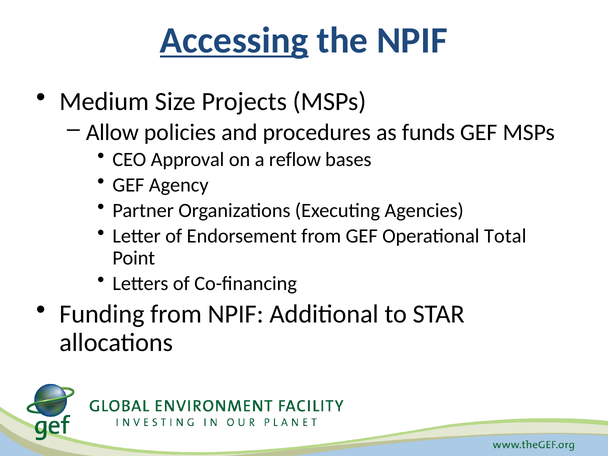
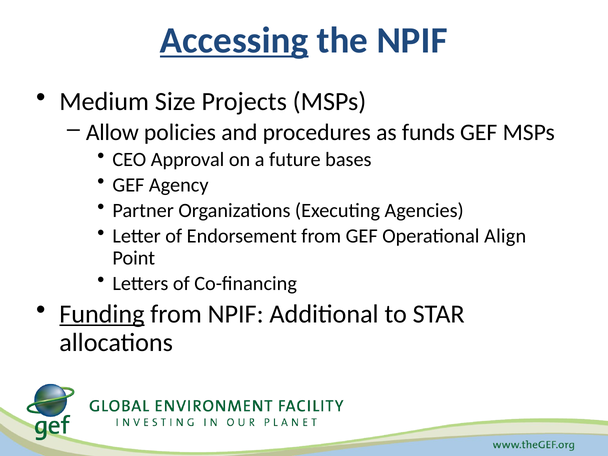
reflow: reflow -> future (295, 159)
Total: Total -> Align (505, 236)
Funding underline: none -> present (102, 314)
